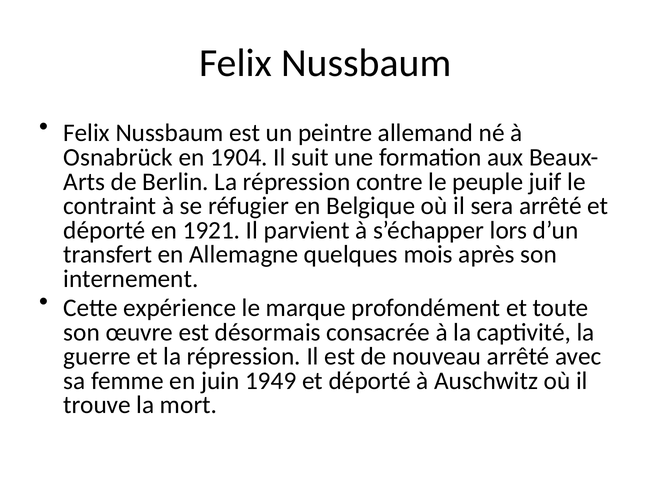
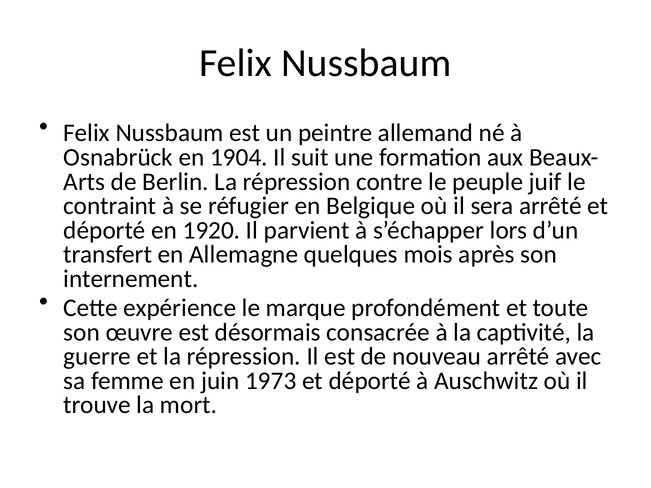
1921: 1921 -> 1920 (212, 230)
1949: 1949 -> 1973 (271, 381)
